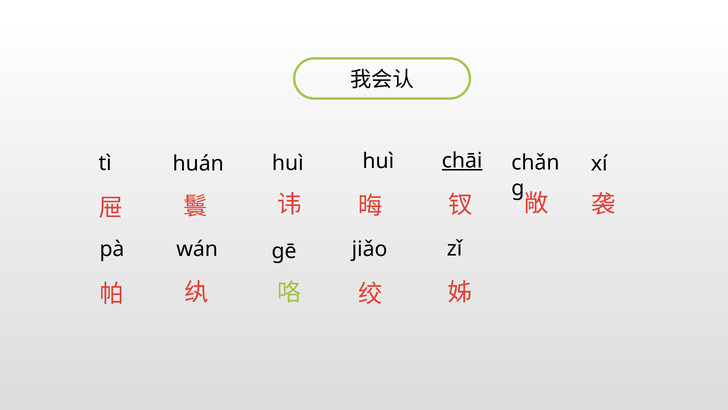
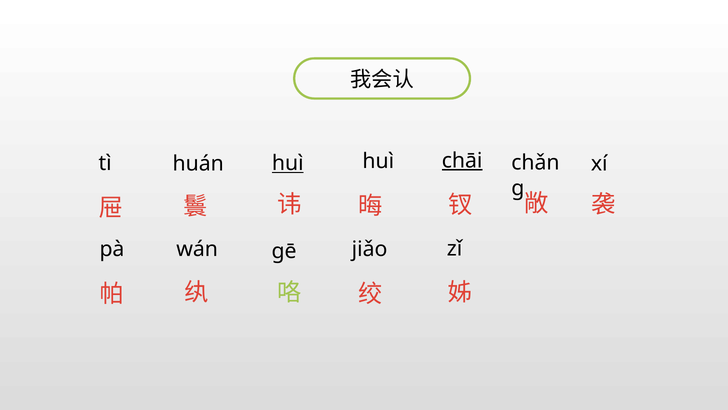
huì underline: none -> present (288, 163)
